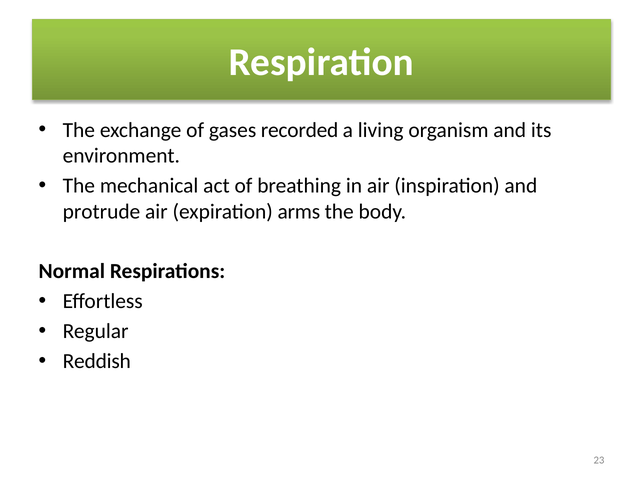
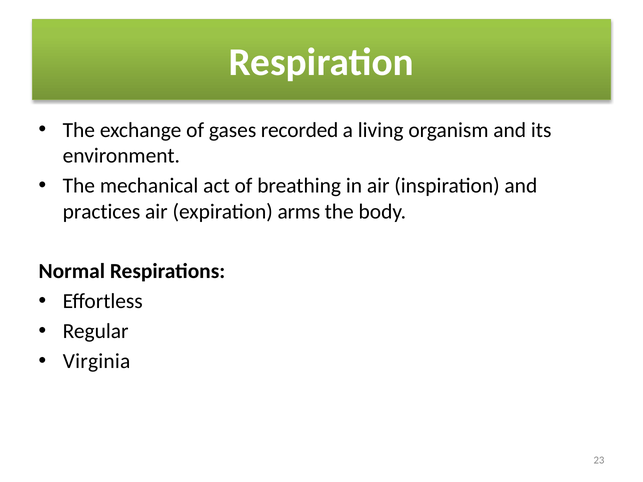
protrude: protrude -> practices (101, 212)
Reddish: Reddish -> Virginia (97, 362)
